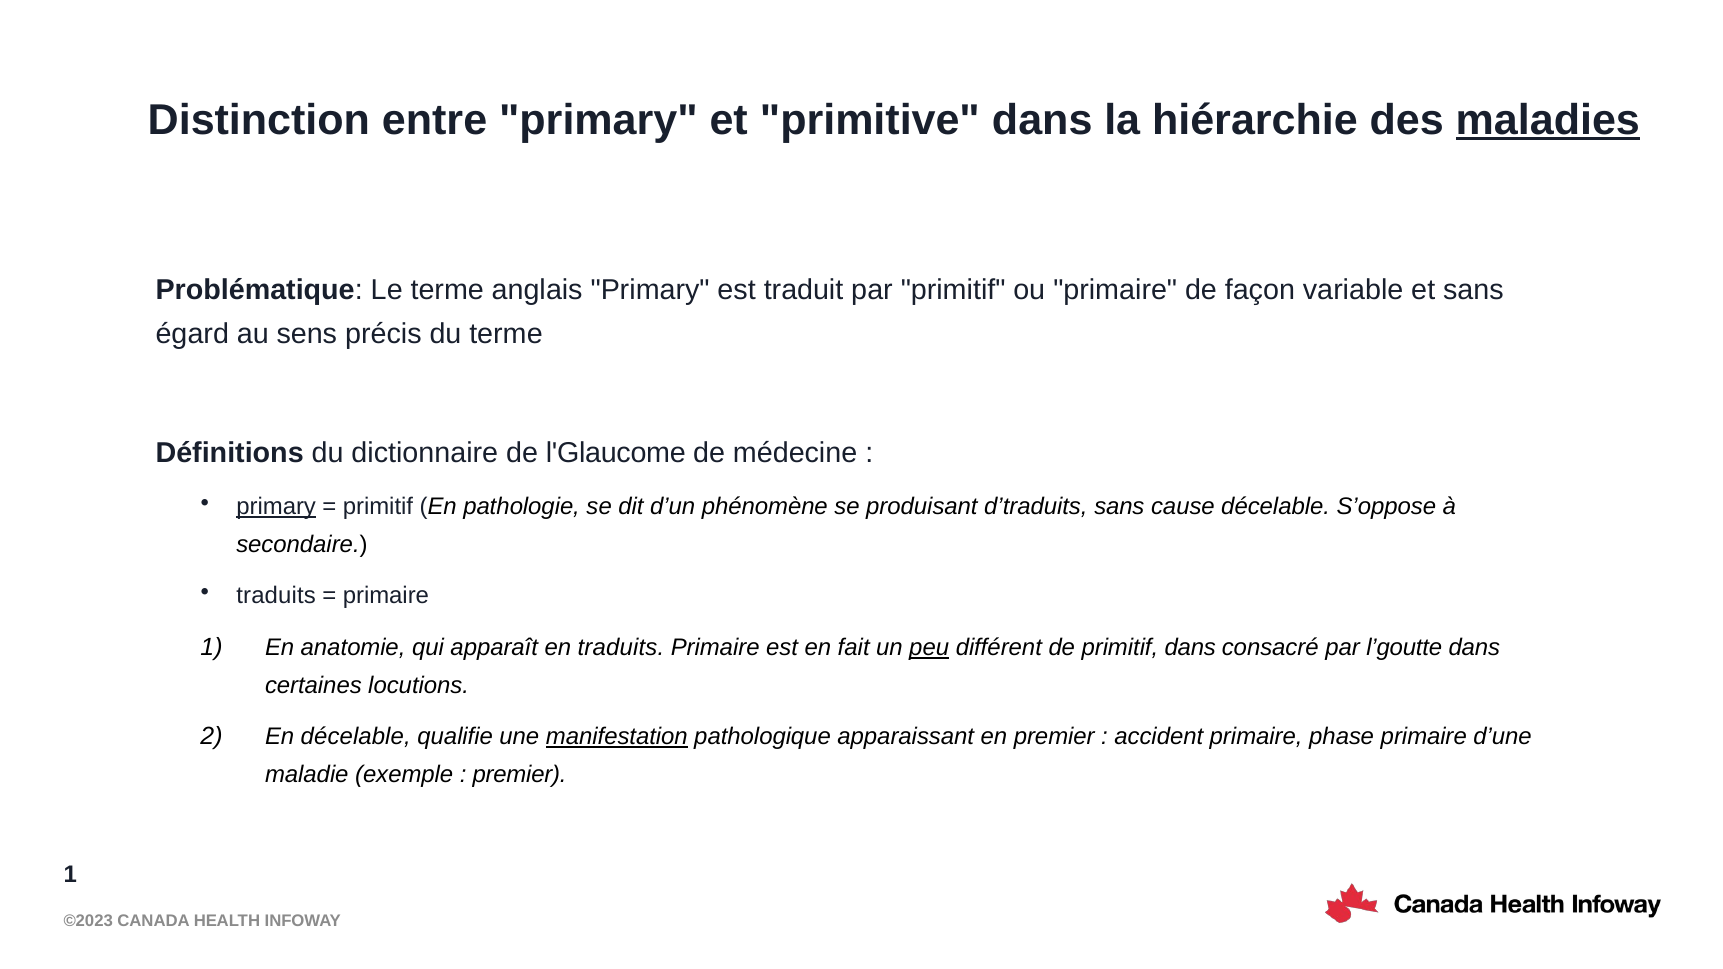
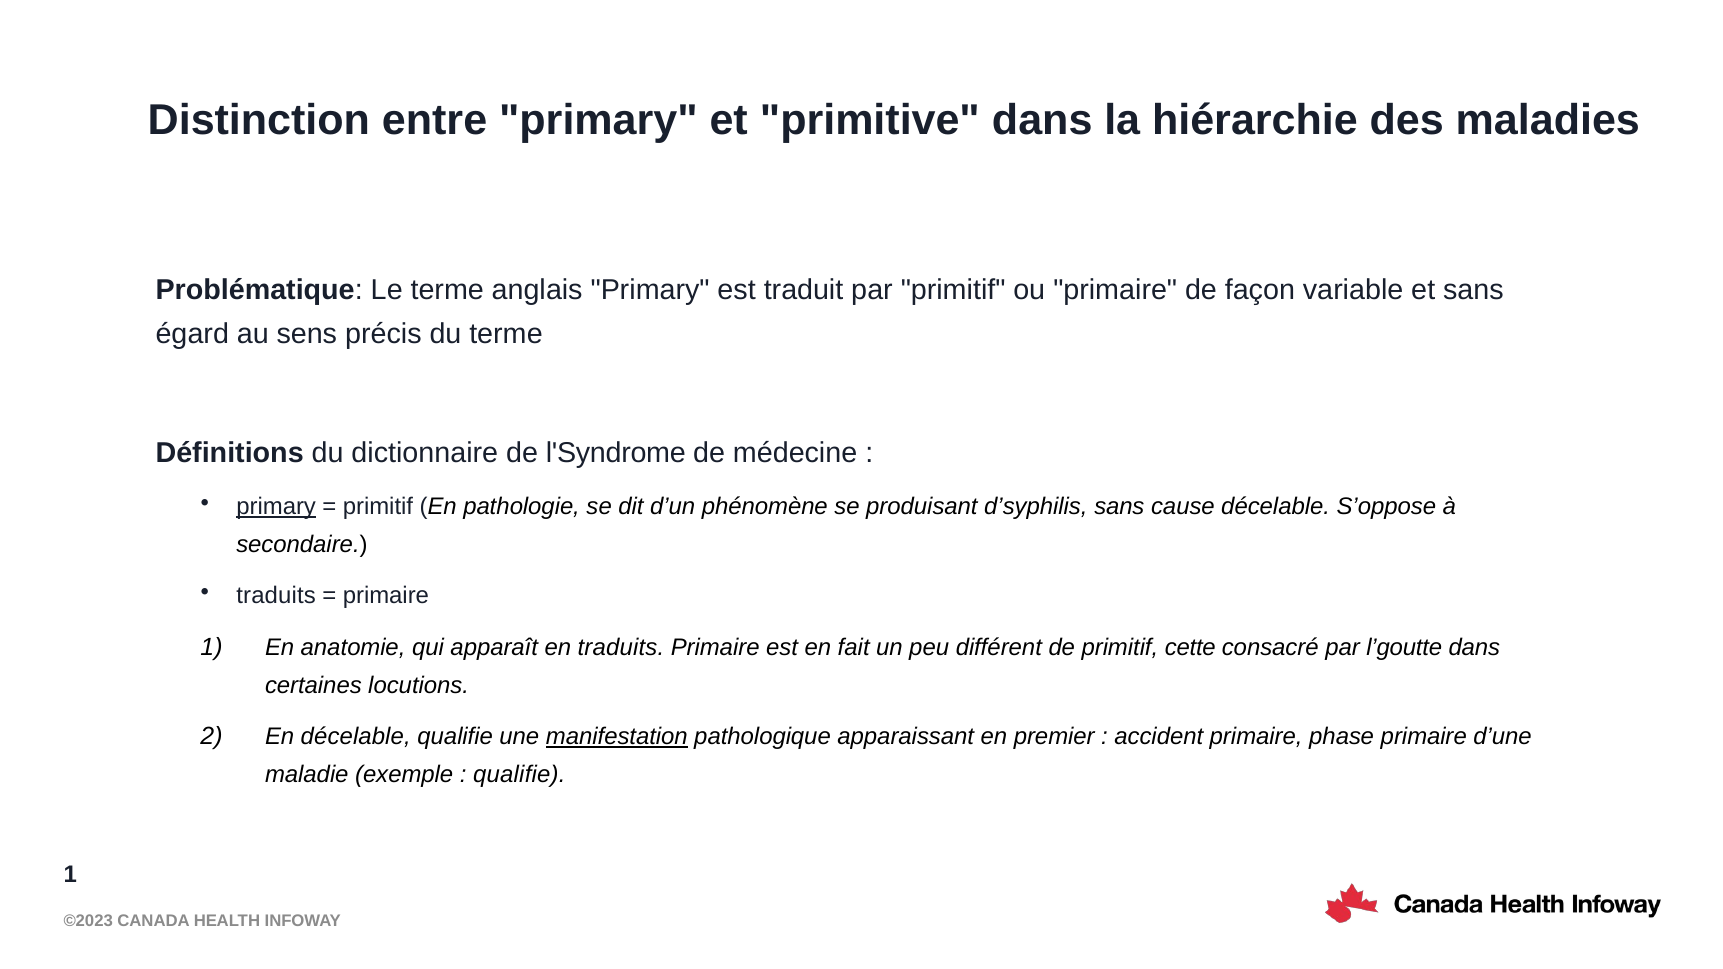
maladies underline: present -> none (1548, 120)
l'Glaucome: l'Glaucome -> l'Syndrome (616, 453)
d’traduits: d’traduits -> d’syphilis (1036, 507)
peu underline: present -> none (929, 648)
primitif dans: dans -> cette (1190, 648)
premier: premier -> qualifie (519, 774)
